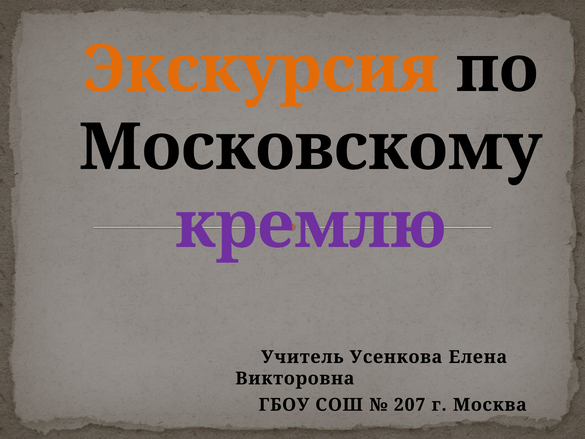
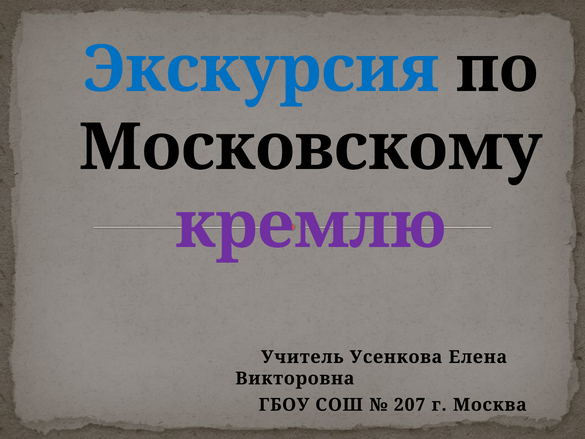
Экскурсия colour: orange -> blue (261, 69)
